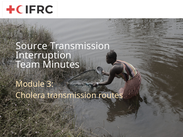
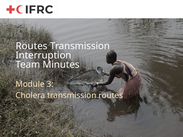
Source: Source -> Routes (32, 46)
